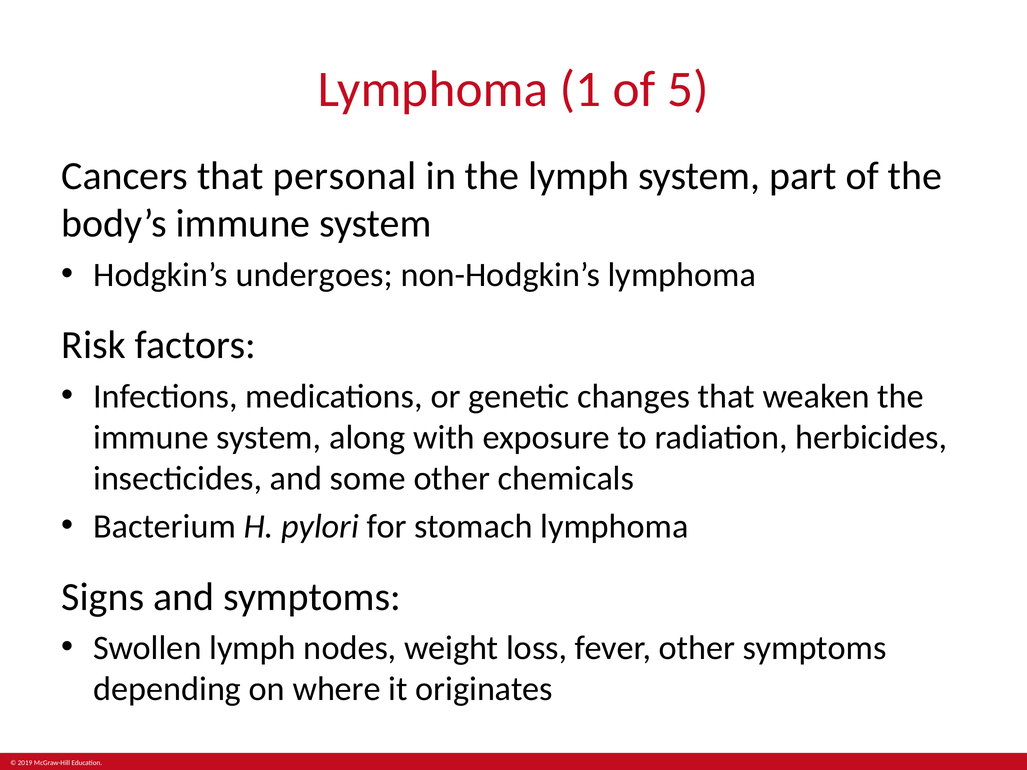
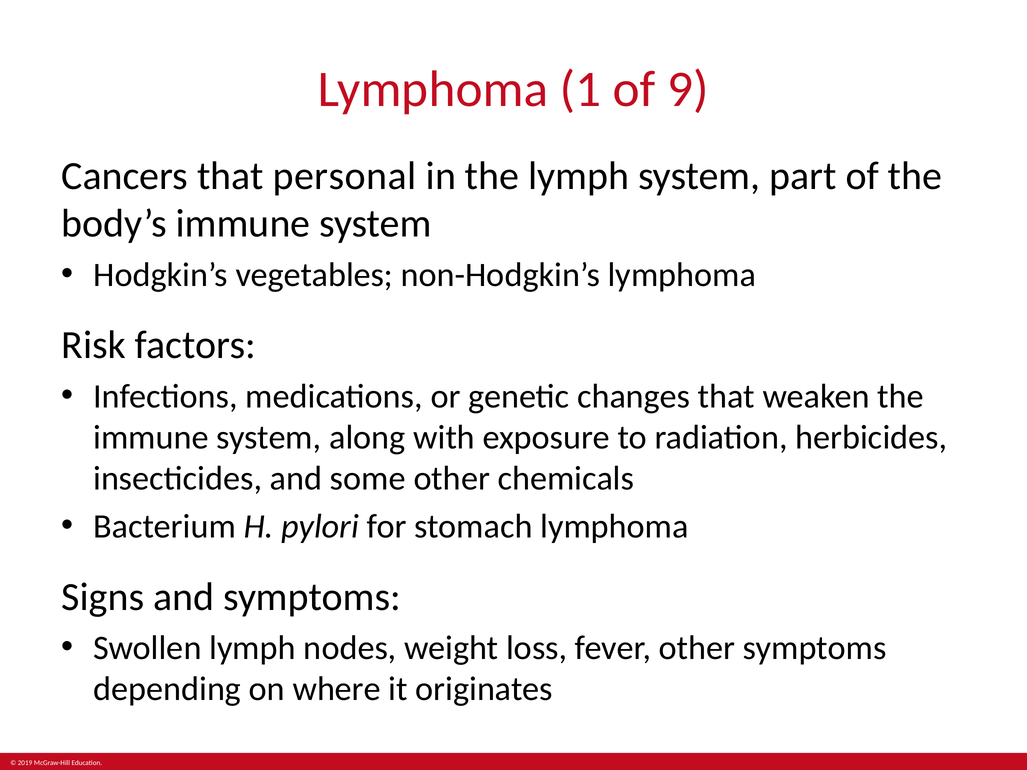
5: 5 -> 9 (688, 89)
undergoes: undergoes -> vegetables (314, 275)
